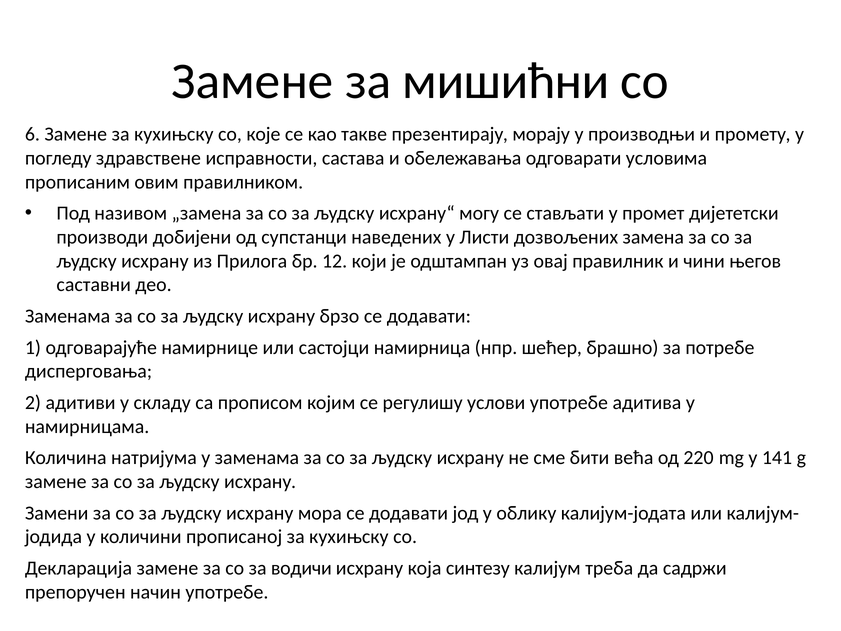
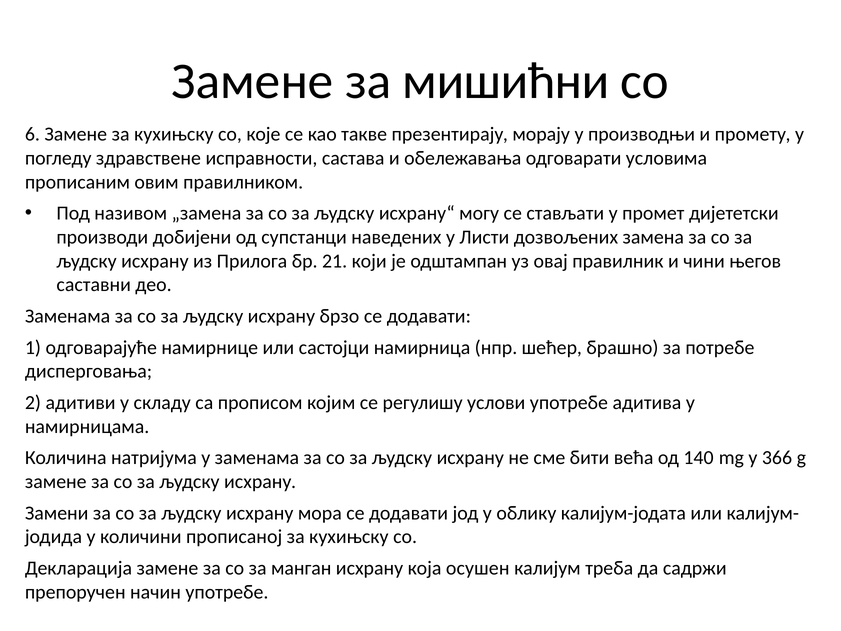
12: 12 -> 21 (335, 261)
220: 220 -> 140 (699, 458)
141: 141 -> 366 (777, 458)
водичи: водичи -> манган (301, 568)
синтезу: синтезу -> осушен (478, 568)
